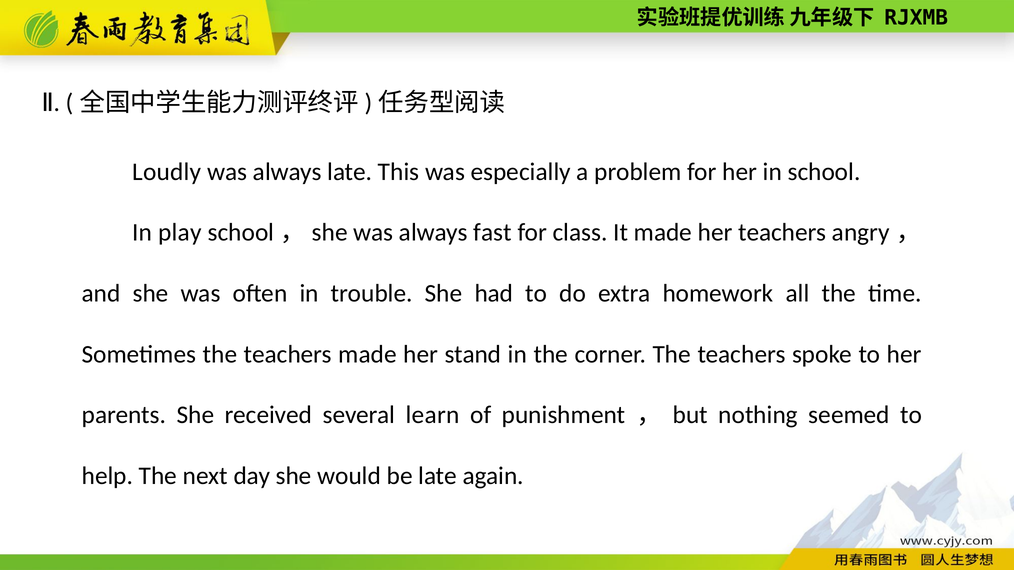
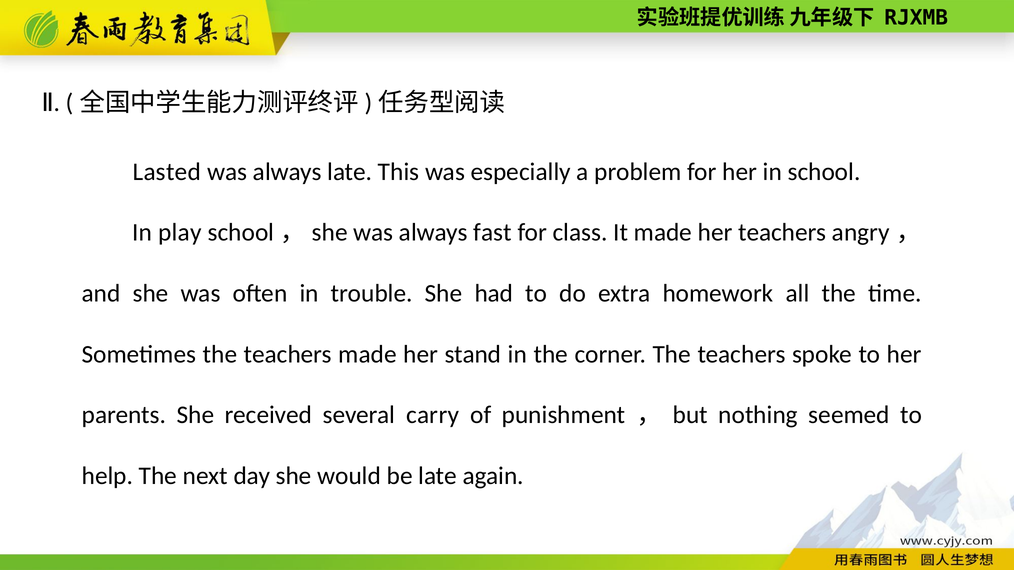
Loudly: Loudly -> Lasted (167, 172)
learn: learn -> carry (433, 415)
